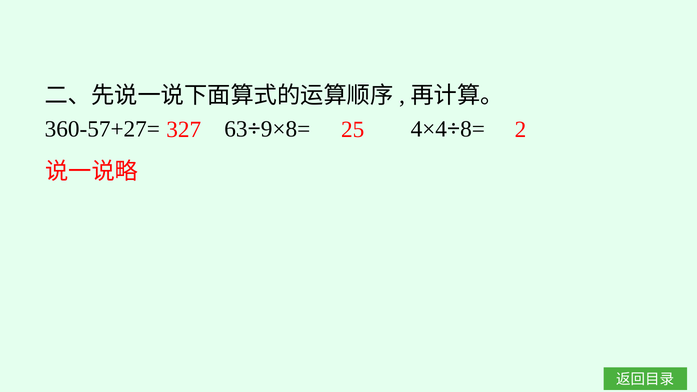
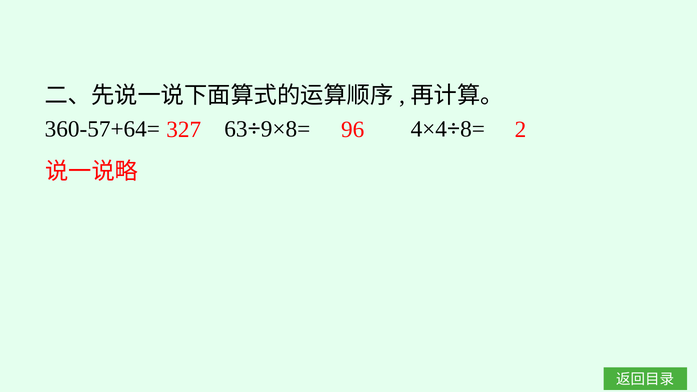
360-57+27=: 360-57+27= -> 360-57+64= (102, 129)
25: 25 -> 96 (353, 130)
